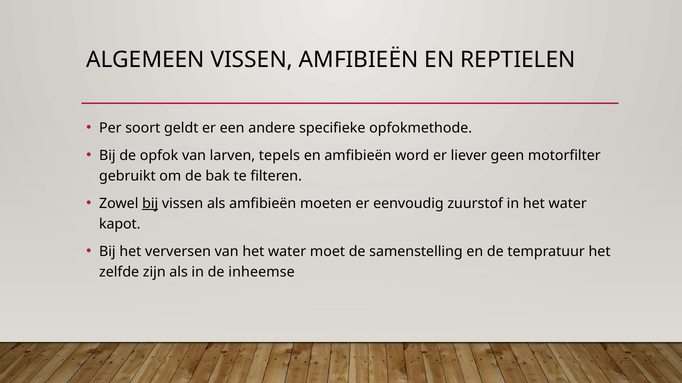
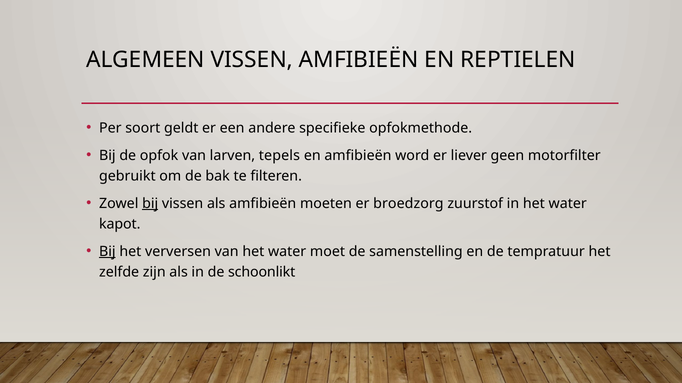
eenvoudig: eenvoudig -> broedzorg (408, 204)
Bij underline: none -> present (107, 252)
inheemse: inheemse -> schoonlikt (262, 272)
